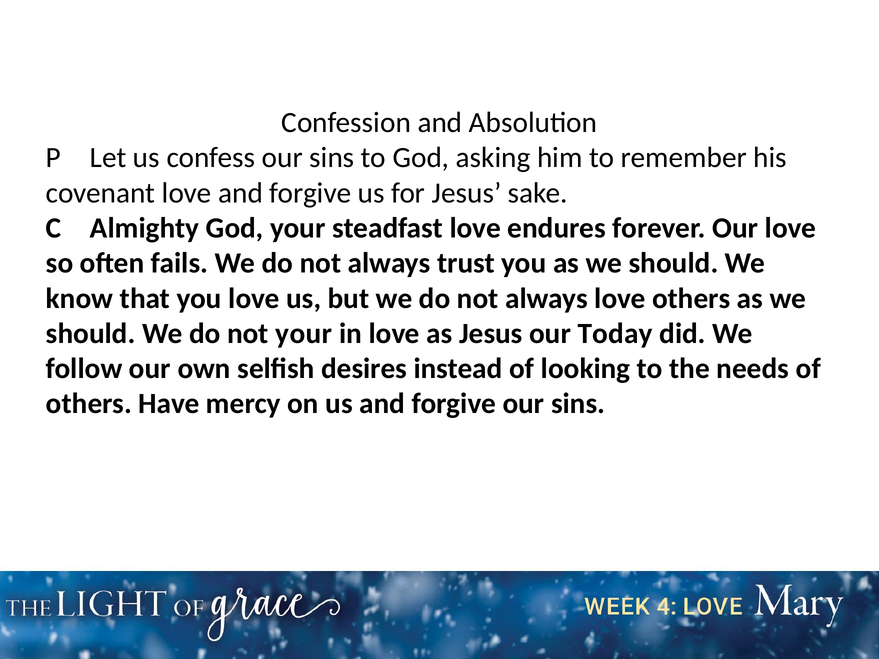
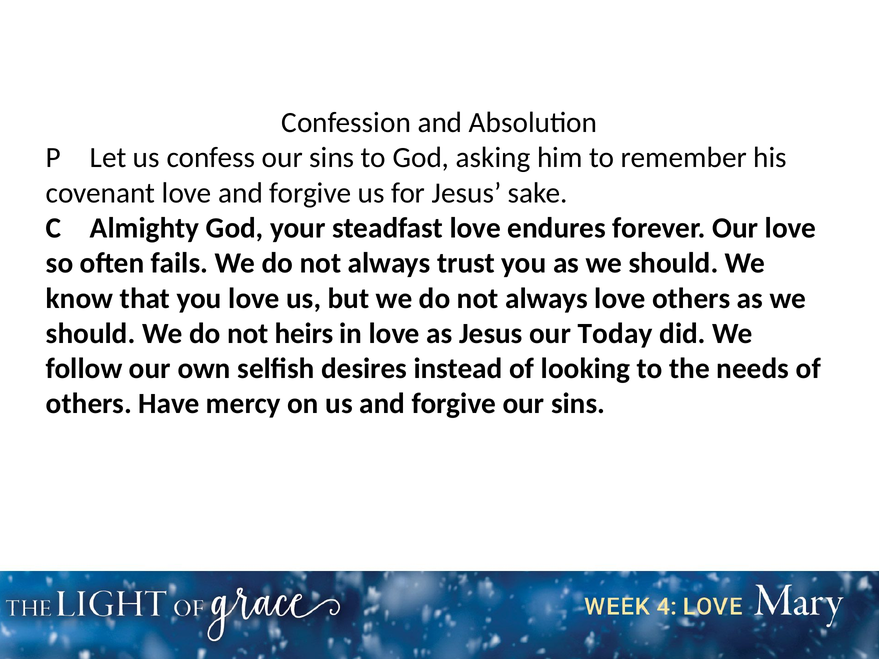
not your: your -> heirs (304, 334)
